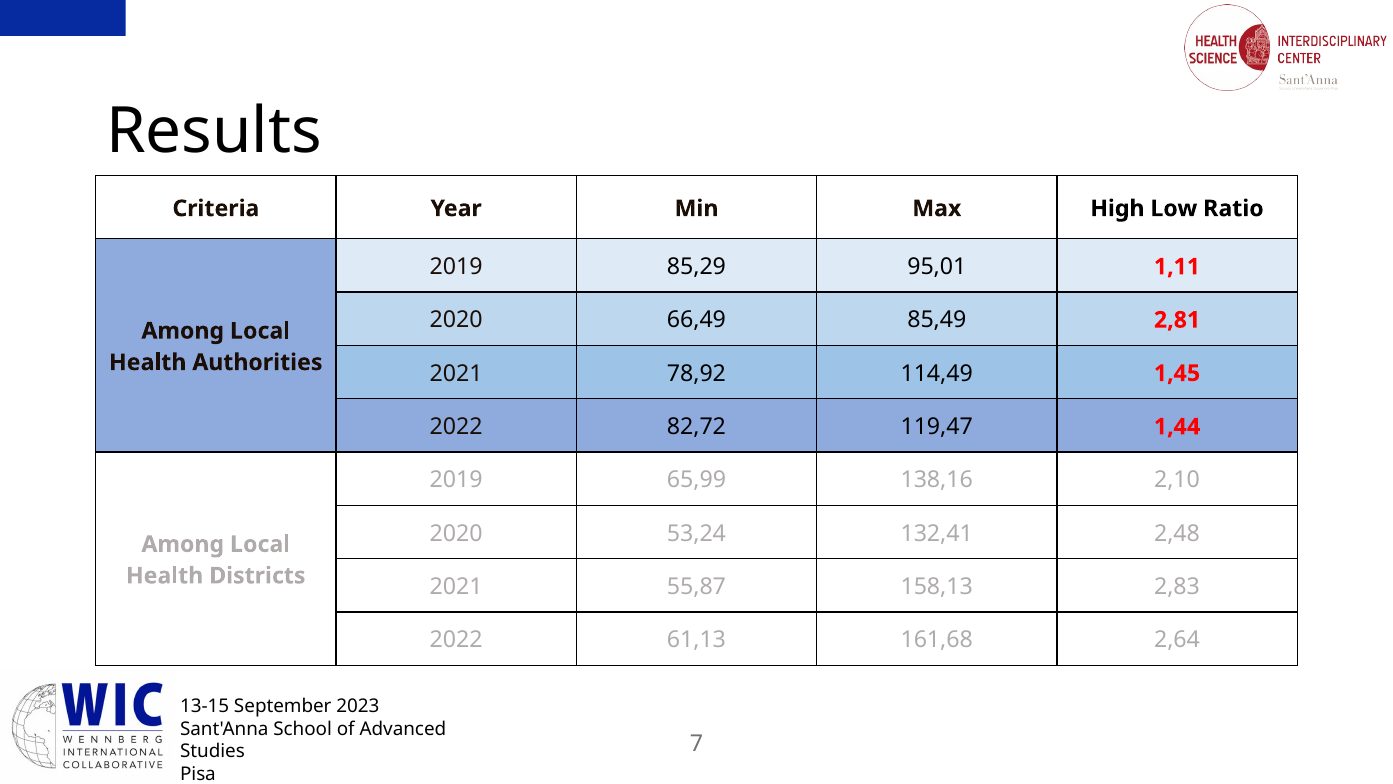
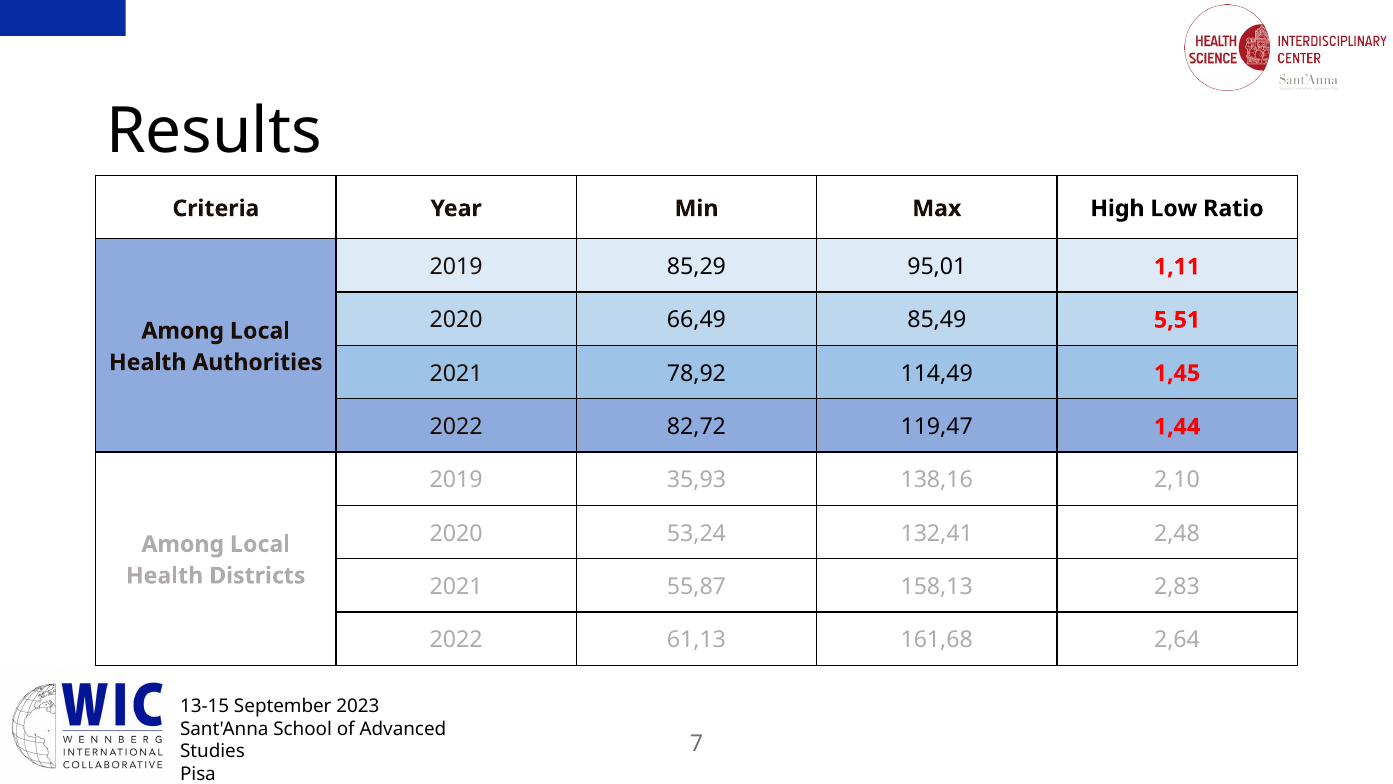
2,81: 2,81 -> 5,51 (1177, 320)
65,99: 65,99 -> 35,93 (697, 480)
